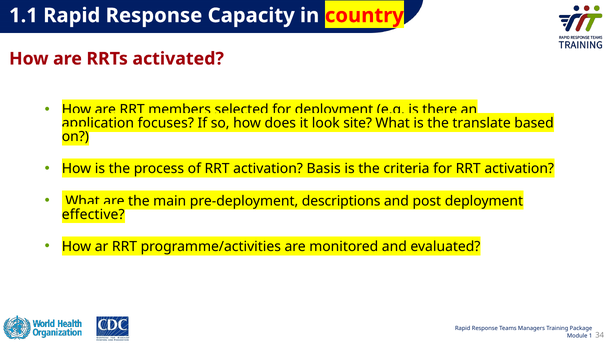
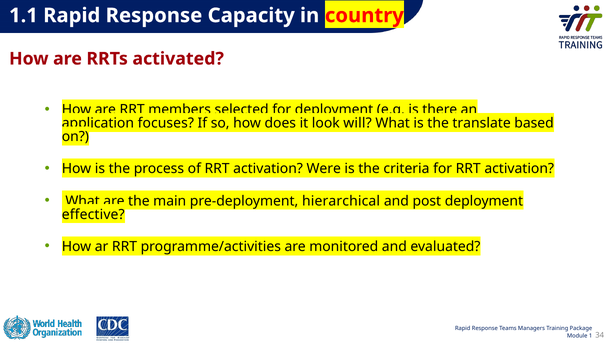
site: site -> will (358, 123)
Basis: Basis -> Were (324, 169)
descriptions: descriptions -> hierarchical (341, 201)
